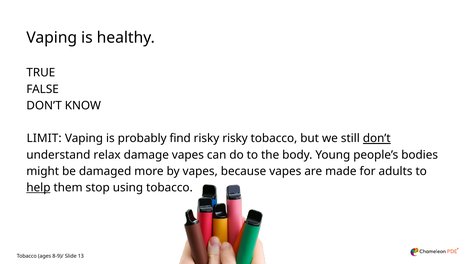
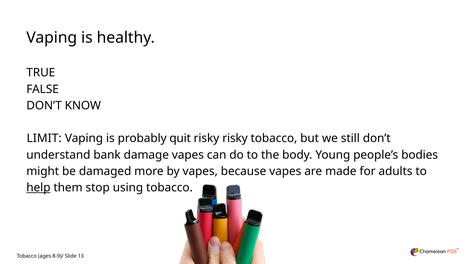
find: find -> quit (180, 138)
don’t underline: present -> none (377, 138)
relax: relax -> bank (107, 155)
